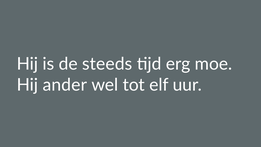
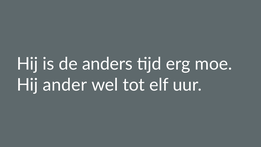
steeds: steeds -> anders (107, 64)
